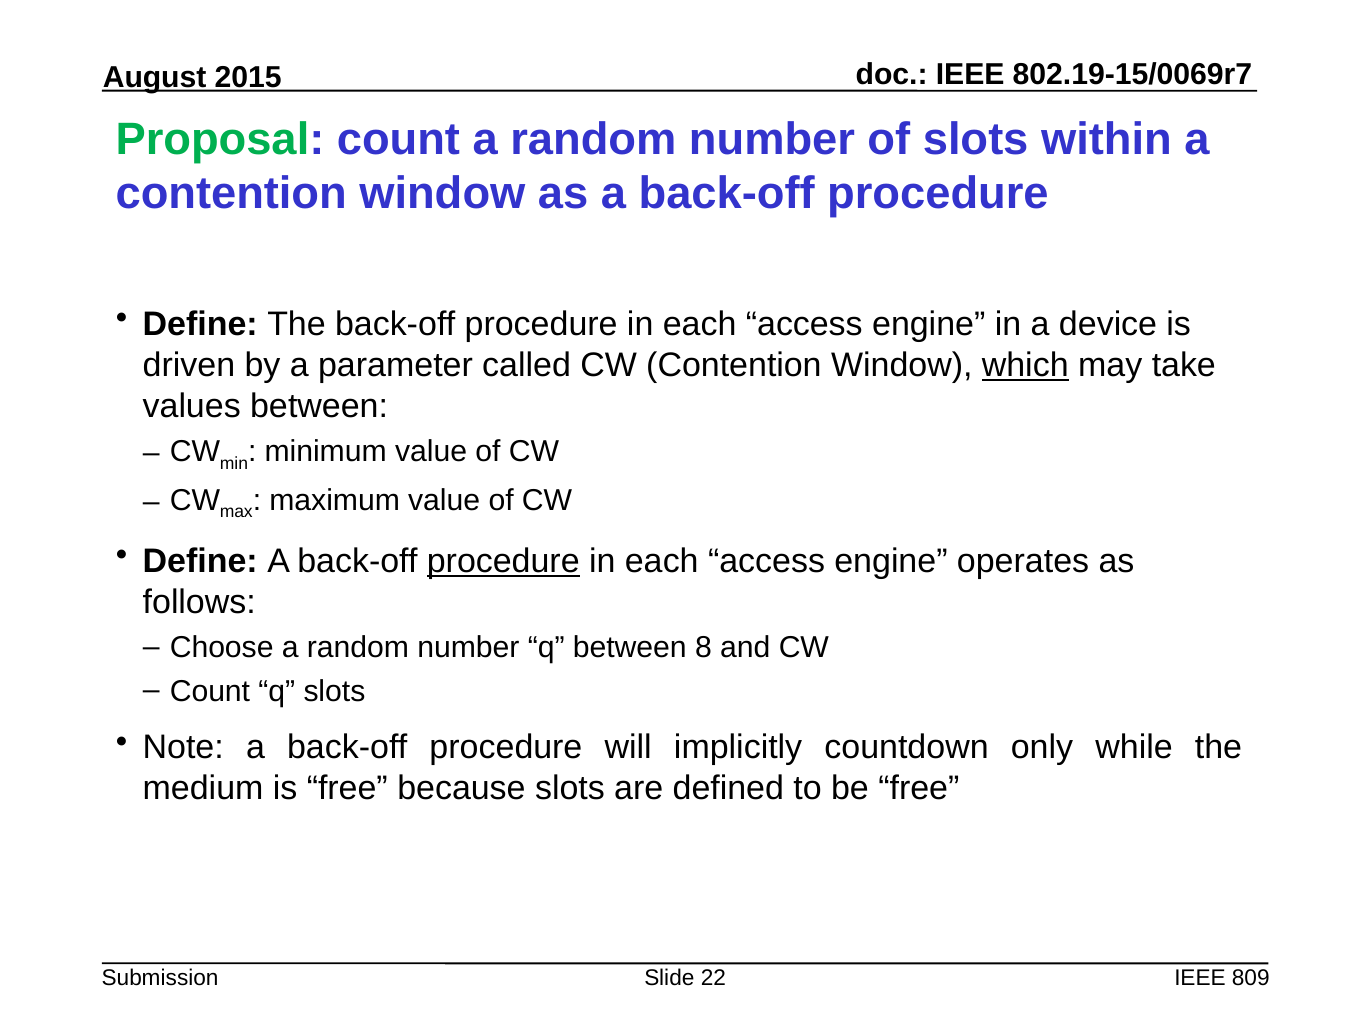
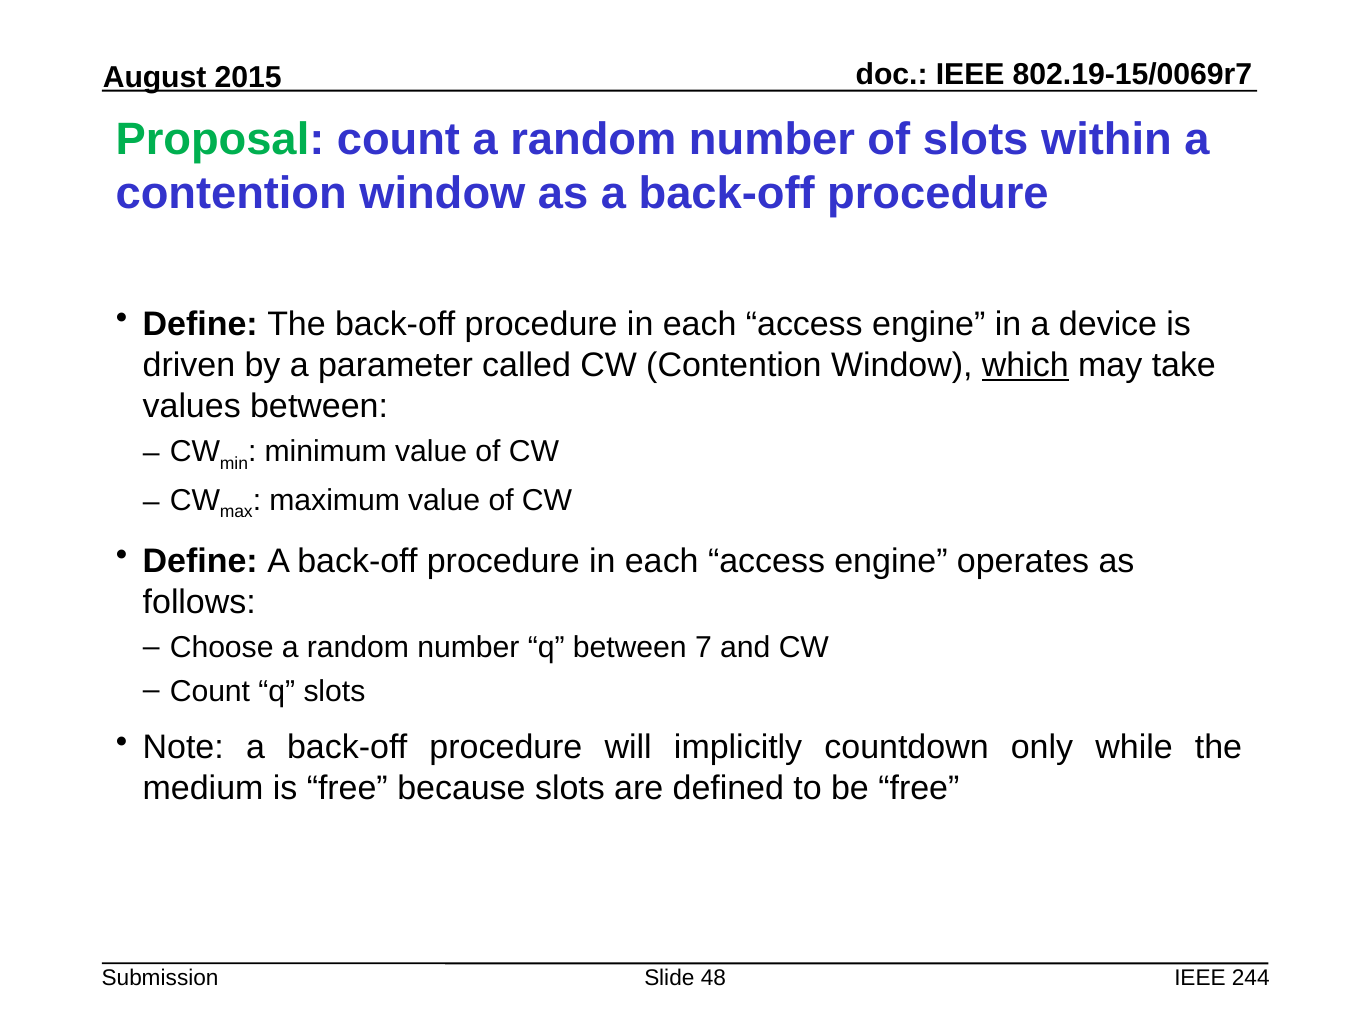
procedure underline: present -> none (503, 561)
8: 8 -> 7 (703, 647)
22: 22 -> 48 (713, 978)
809: 809 -> 244 (1251, 978)
